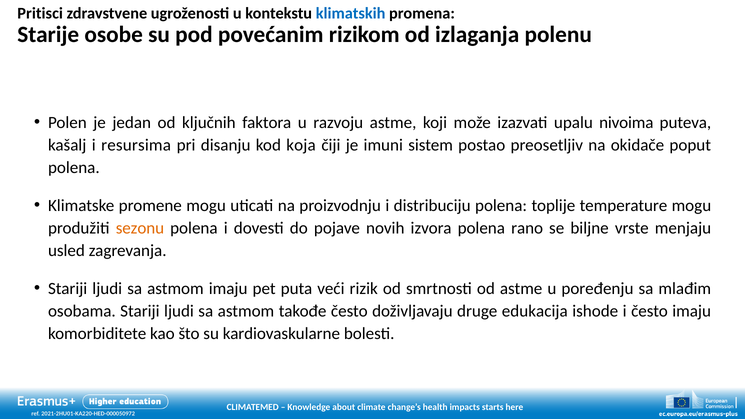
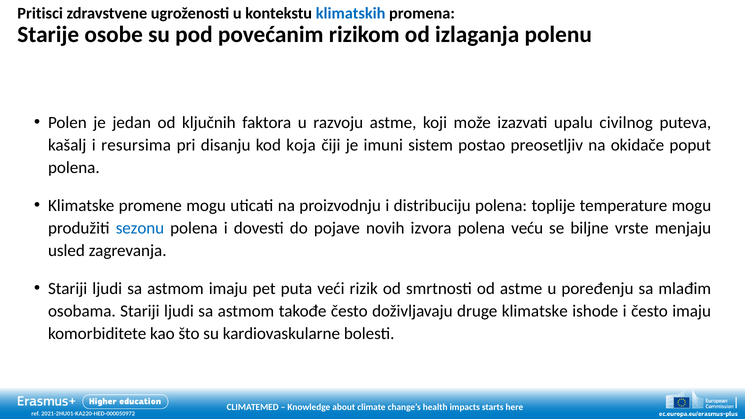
nivoima: nivoima -> civilnog (626, 123)
sezonu colour: orange -> blue (140, 228)
rano: rano -> veću (527, 228)
druge edukacija: edukacija -> klimatske (535, 311)
